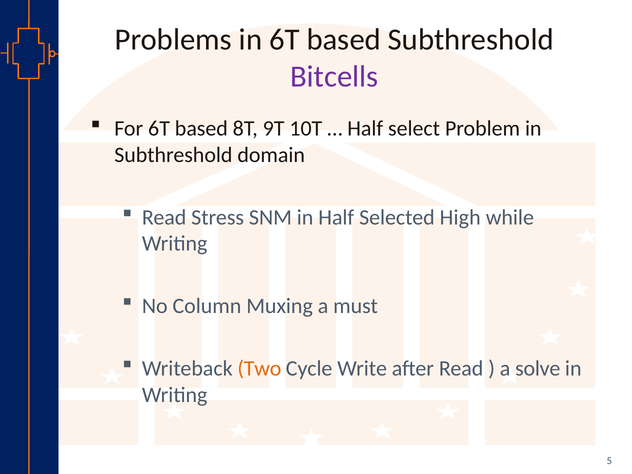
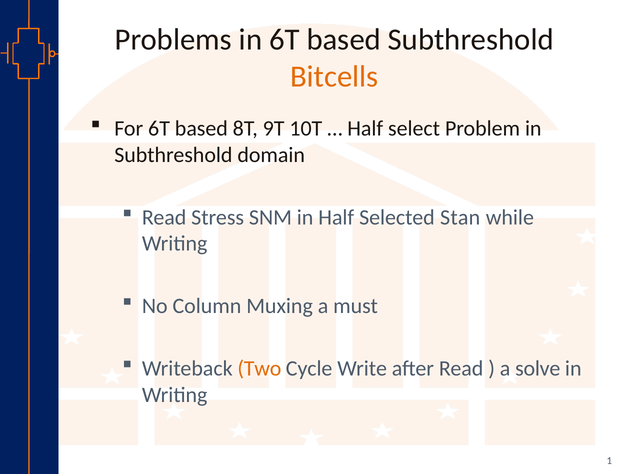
Bitcells colour: purple -> orange (334, 76)
High: High -> Stan (460, 217)
5: 5 -> 1 (609, 461)
